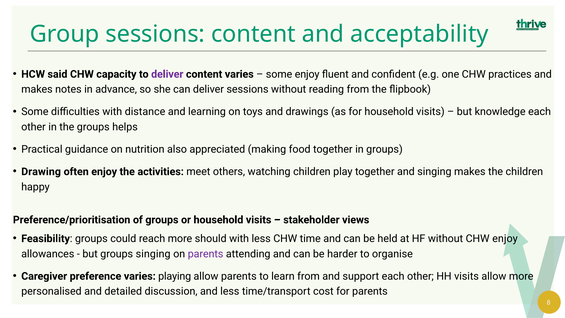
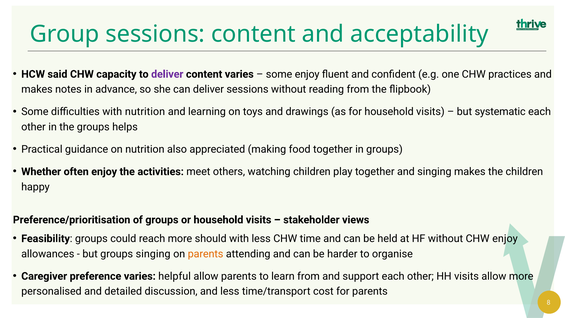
with distance: distance -> nutrition (145, 112)
knowledge: knowledge -> systematic (500, 112)
Drawing: Drawing -> Whether (41, 172)
parents colour: purple -> orange (206, 254)
playing: playing -> helpful (175, 276)
